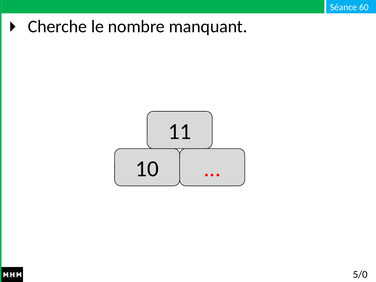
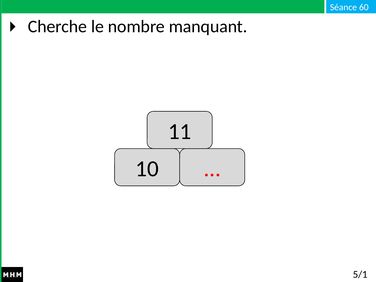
5/0: 5/0 -> 5/1 (360, 274)
